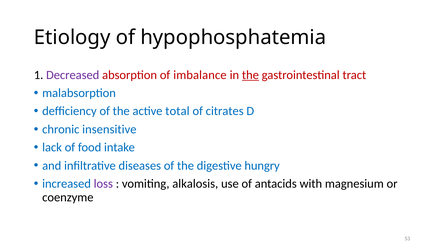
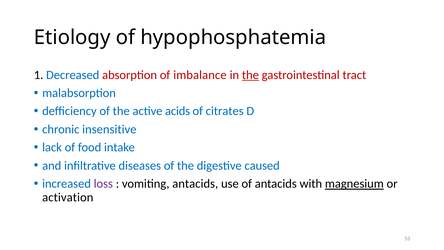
Decreased colour: purple -> blue (73, 75)
total: total -> acids (178, 111)
hungry: hungry -> caused (262, 165)
vomiting alkalosis: alkalosis -> antacids (195, 184)
magnesium underline: none -> present (354, 184)
coenzyme: coenzyme -> activation (68, 197)
